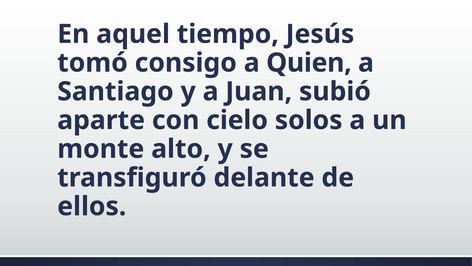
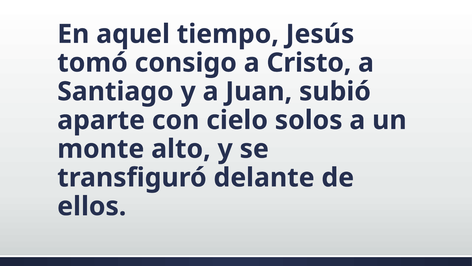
Quien: Quien -> Cristo (309, 63)
